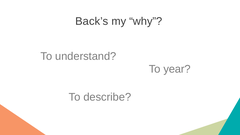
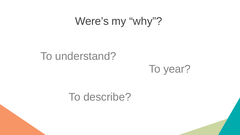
Back’s: Back’s -> Were’s (92, 21)
